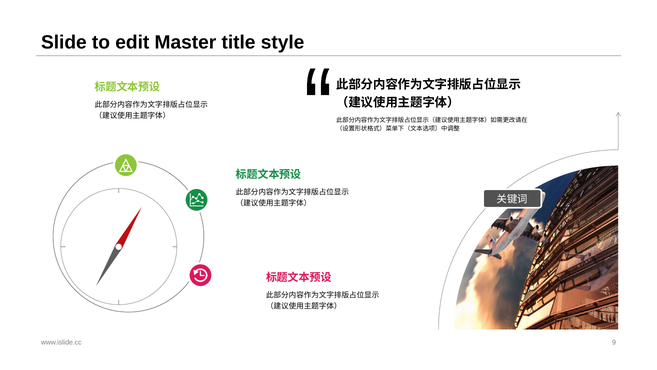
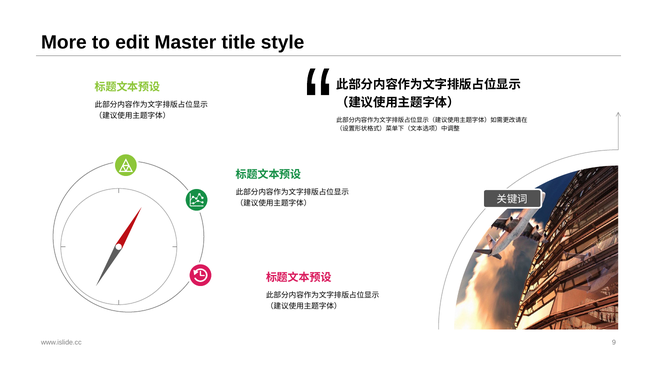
Slide: Slide -> More (64, 42)
